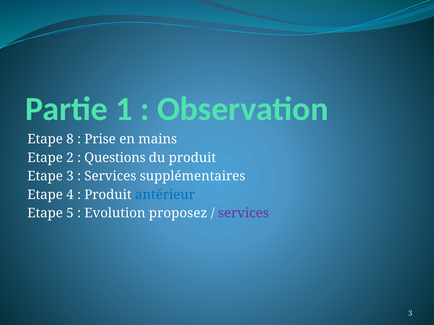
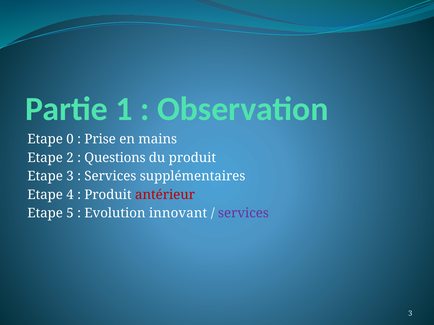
8: 8 -> 0 (70, 139)
antérieur colour: blue -> red (165, 195)
proposez: proposez -> innovant (178, 214)
